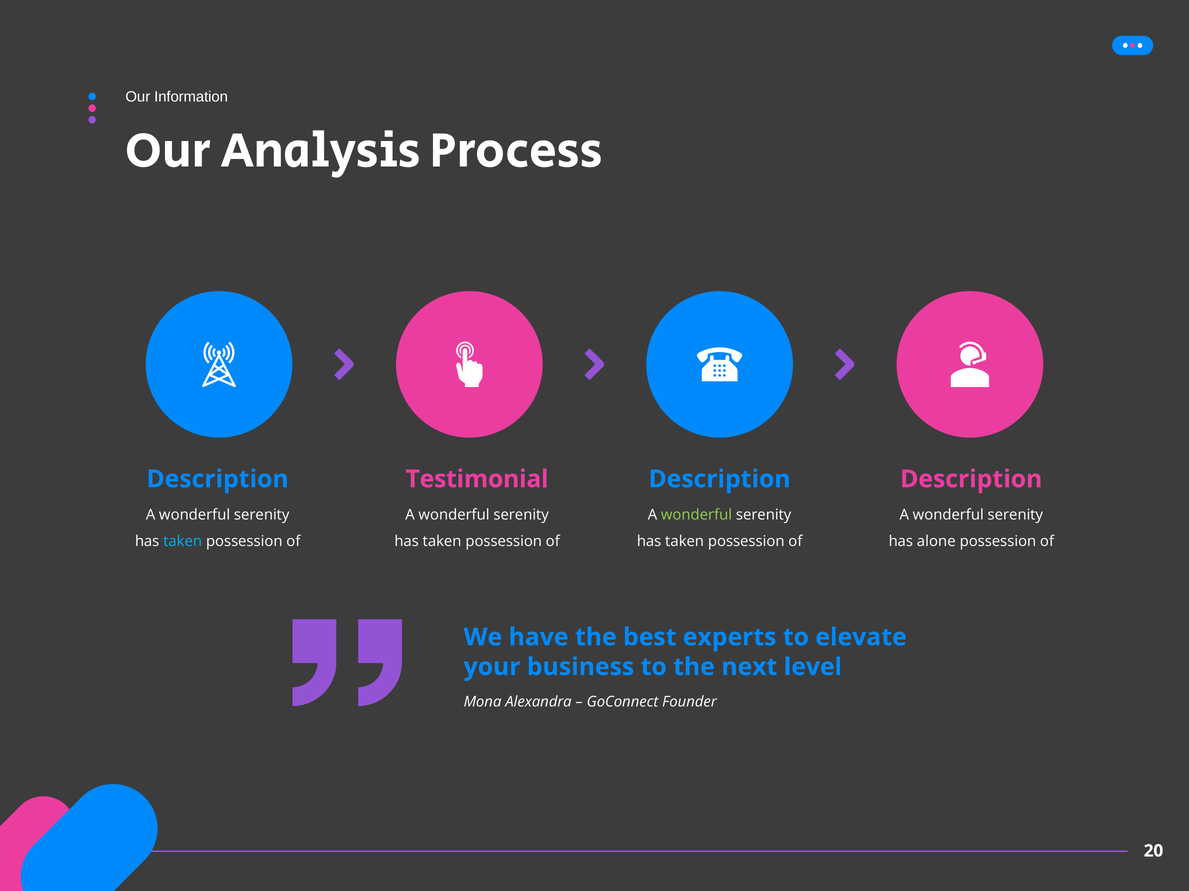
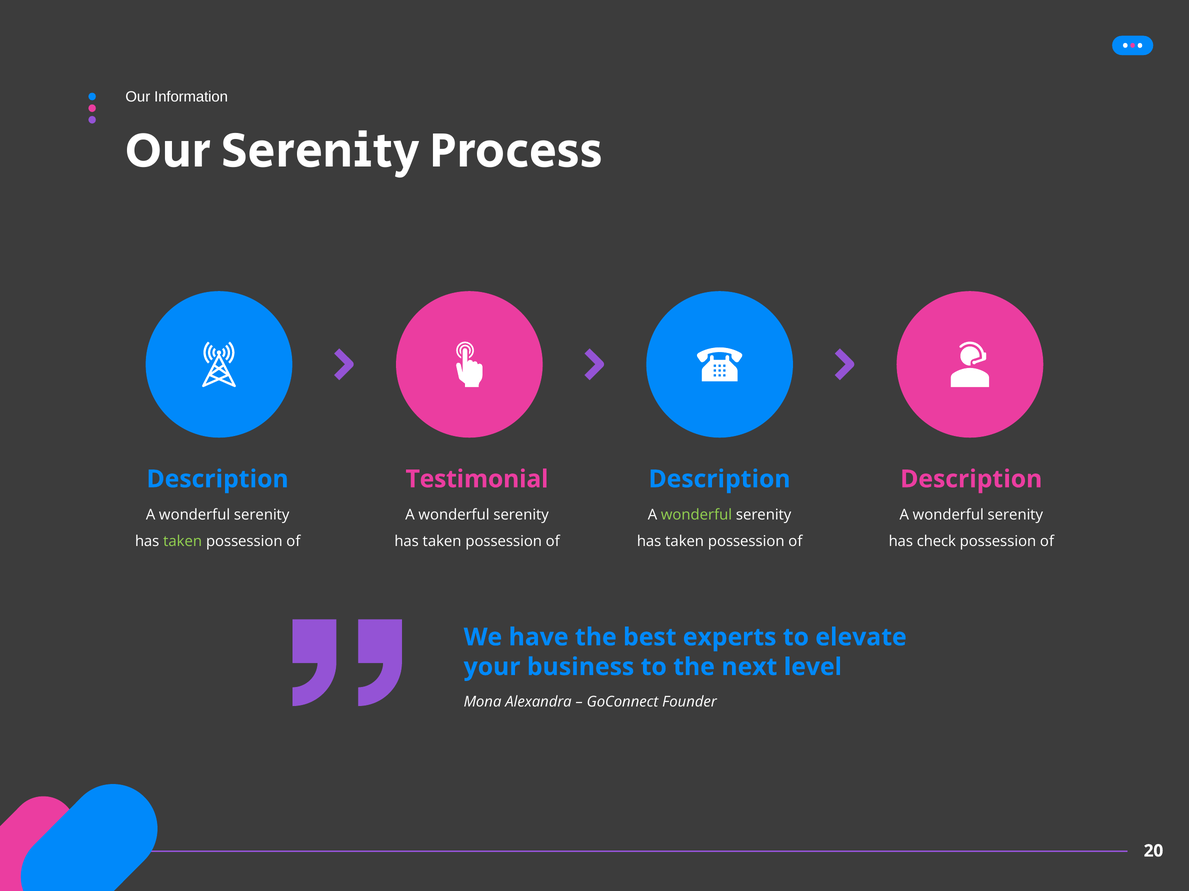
Our Analysis: Analysis -> Serenity (321, 151)
taken colour: light blue -> light green (183, 542)
alone: alone -> check (936, 542)
